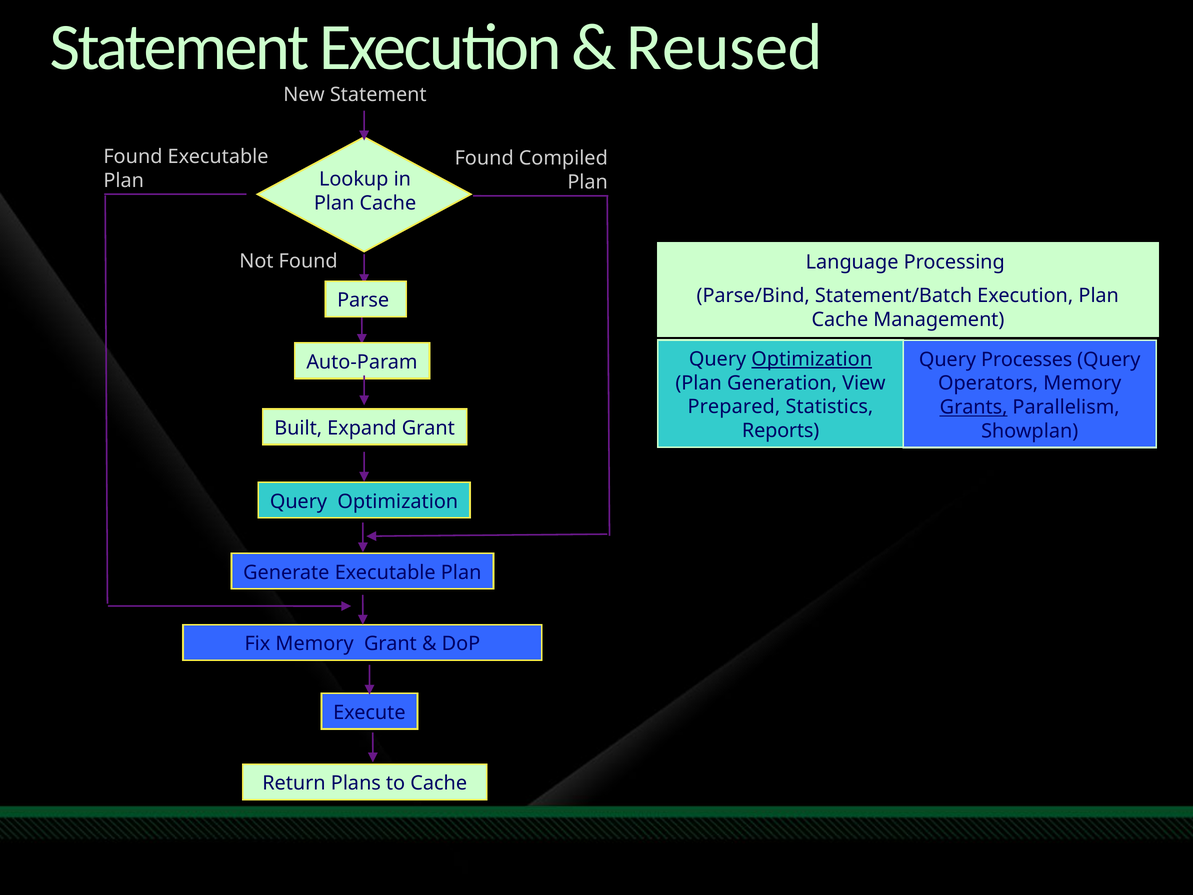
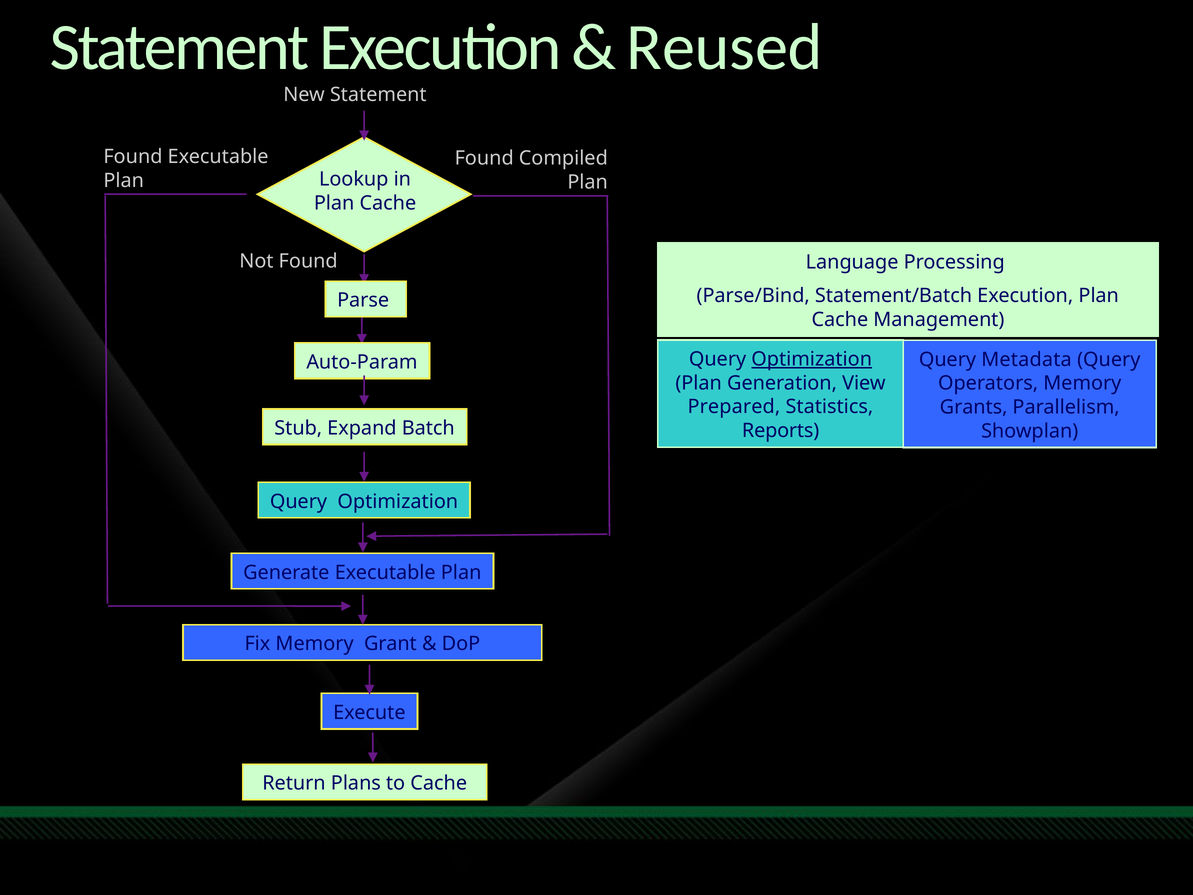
Processes: Processes -> Metadata (1027, 359)
Grants underline: present -> none (974, 407)
Built: Built -> Stub (298, 428)
Expand Grant: Grant -> Batch (428, 428)
